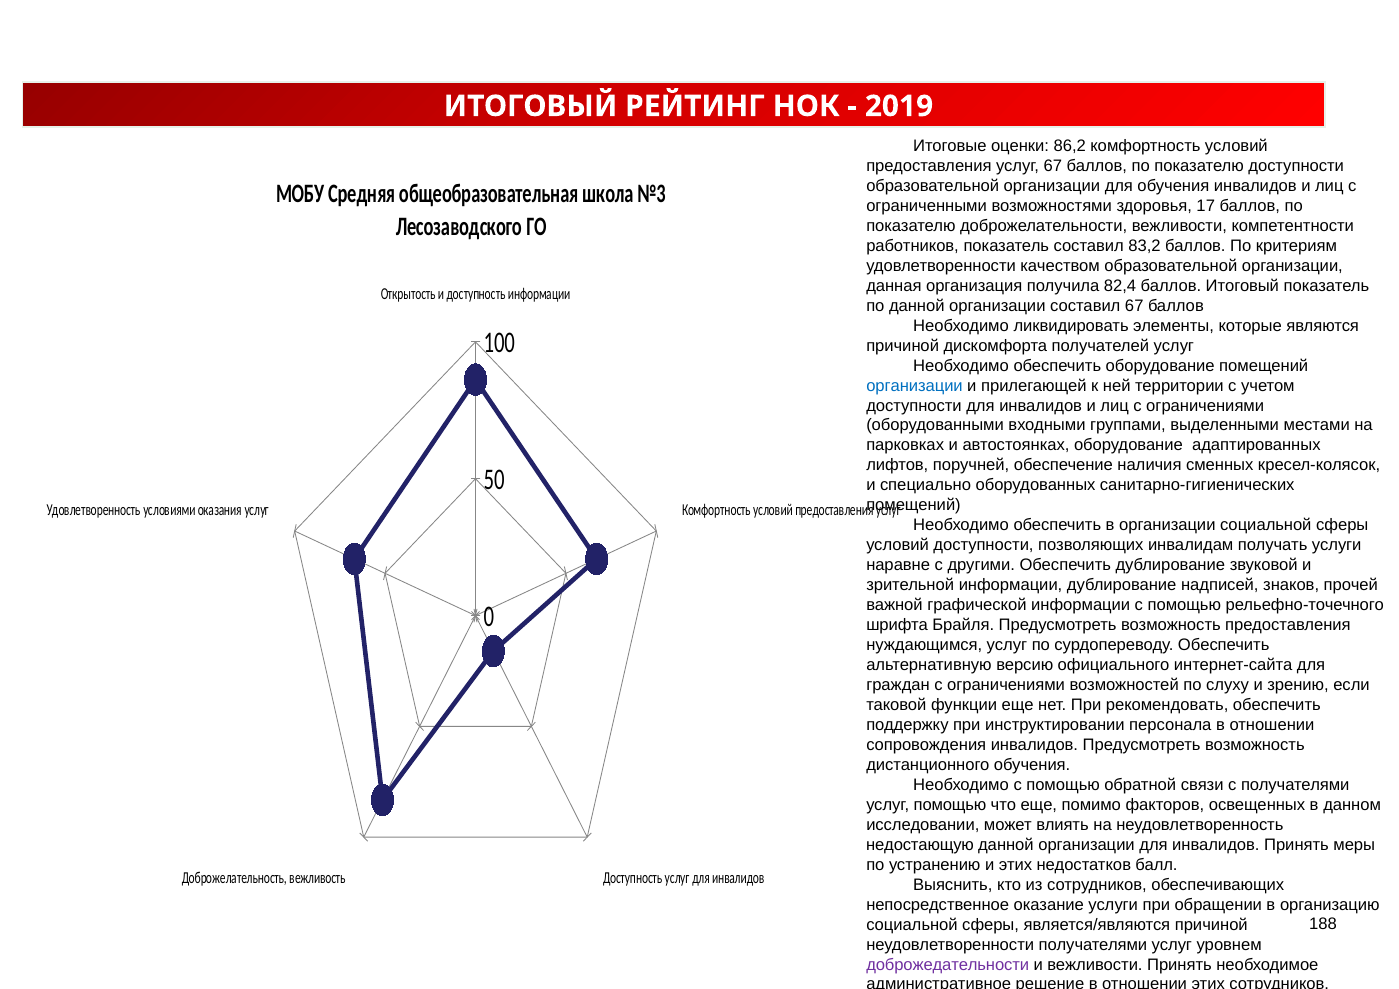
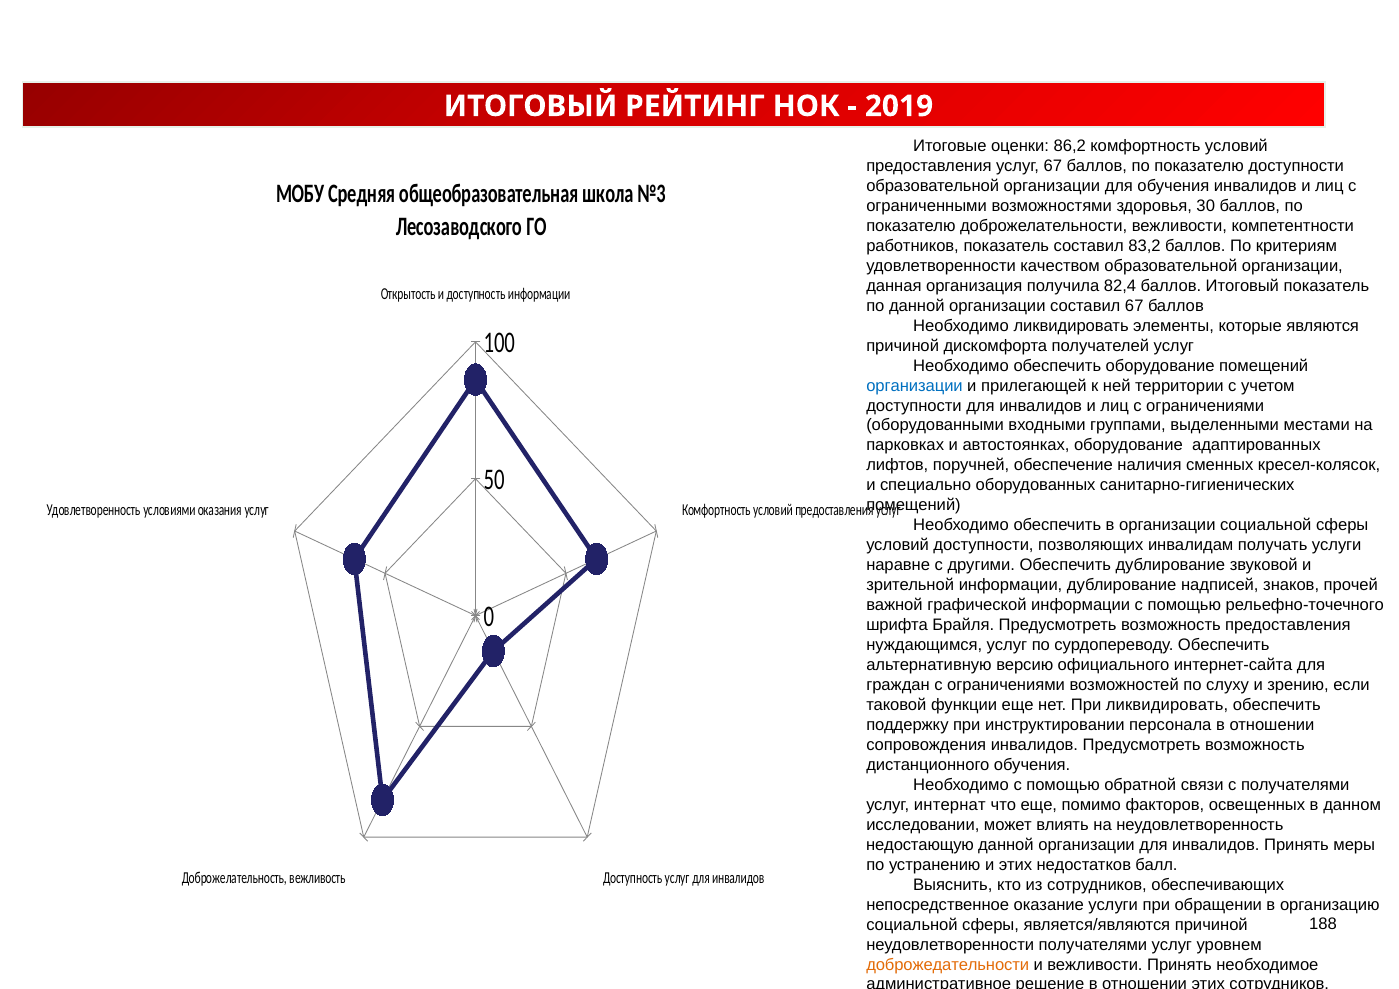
17: 17 -> 30 (1206, 206)
При рекомендовать: рекомендовать -> ликвидировать (1167, 705)
услуг помощью: помощью -> интернат (950, 805)
доброжедательности colour: purple -> orange (948, 965)
